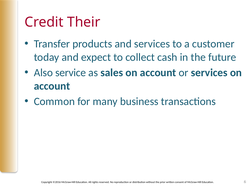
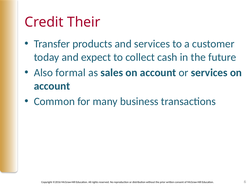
service: service -> formal (71, 73)
